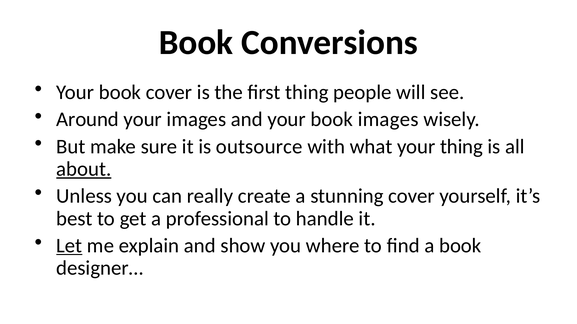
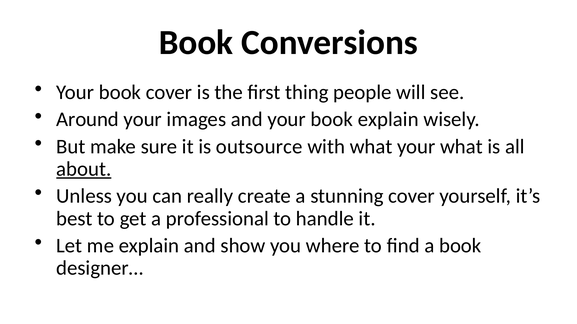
book images: images -> explain (388, 120)
your thing: thing -> what (461, 147)
Let underline: present -> none (69, 246)
